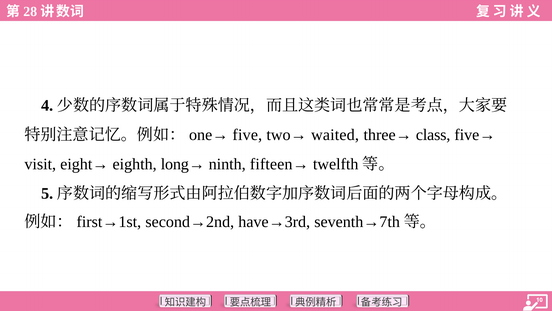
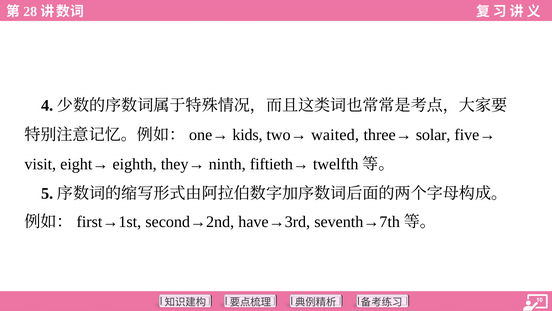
five: five -> kids (247, 135)
class: class -> solar (433, 135)
long→: long→ -> they→ (183, 164)
fifteen→: fifteen→ -> fiftieth→ (279, 164)
